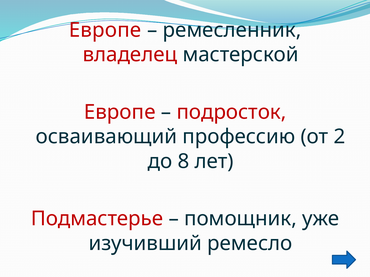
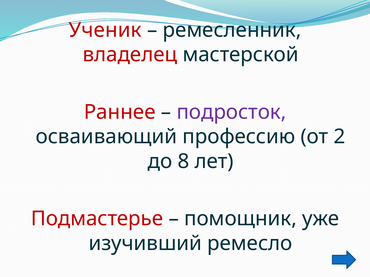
Европе: Европе -> Ученик (105, 30)
Европе: Европе -> Раннее (120, 112)
подросток colour: red -> purple (231, 112)
